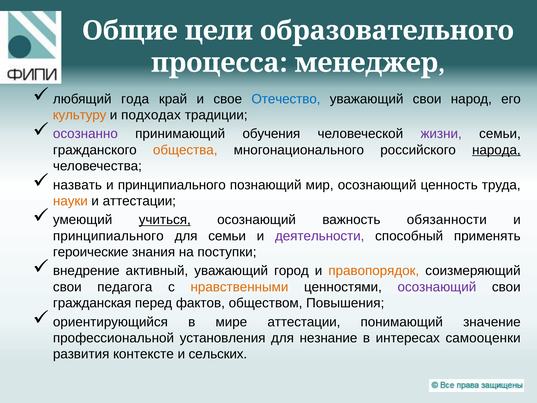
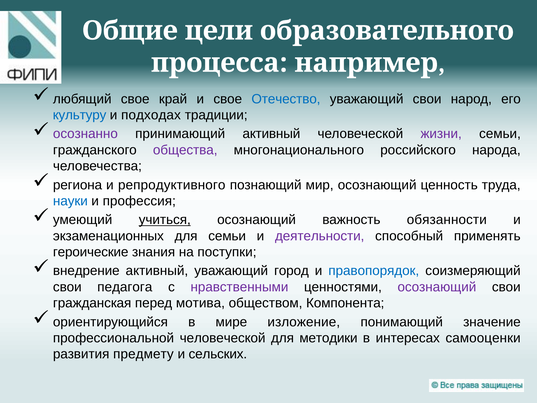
менеджер: менеджер -> например (366, 63)
любящий года: года -> свое (135, 99)
культуру colour: orange -> blue (80, 115)
принимающий обучения: обучения -> активный (271, 134)
общества colour: orange -> purple (185, 150)
народа underline: present -> none (496, 150)
назвать: назвать -> региона (78, 185)
принципиального: принципиального -> репродуктивного (172, 185)
науки colour: orange -> blue (70, 201)
и аттестации: аттестации -> профессия (139, 201)
принципиального: принципиального -> экзаменационных (108, 236)
правопорядок colour: orange -> blue (374, 271)
нравственными colour: orange -> purple (239, 287)
фактов: фактов -> мотива (200, 303)
Повышения: Повышения -> Компонента (345, 303)
мире аттестации: аттестации -> изложение (304, 322)
профессиональной установления: установления -> человеческой (223, 338)
незнание: незнание -> методики (329, 338)
контексте: контексте -> предмету (143, 354)
